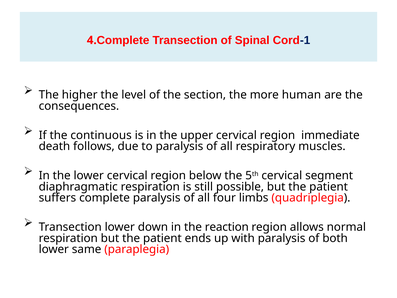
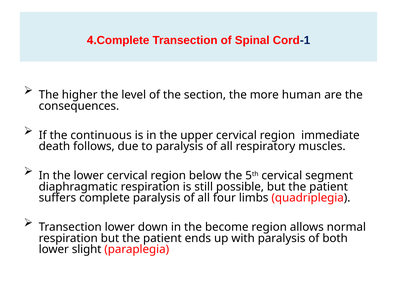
reaction: reaction -> become (227, 227)
same: same -> slight (87, 249)
